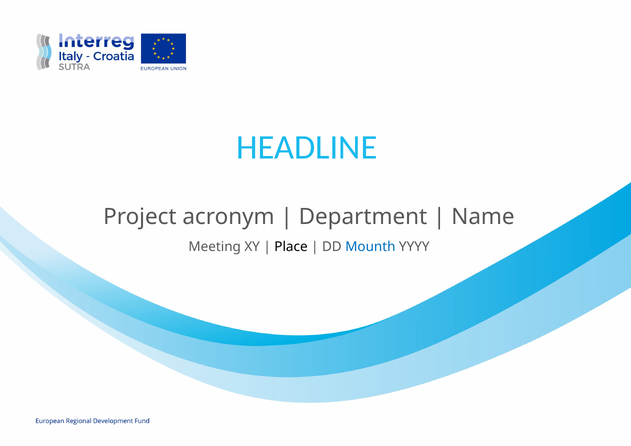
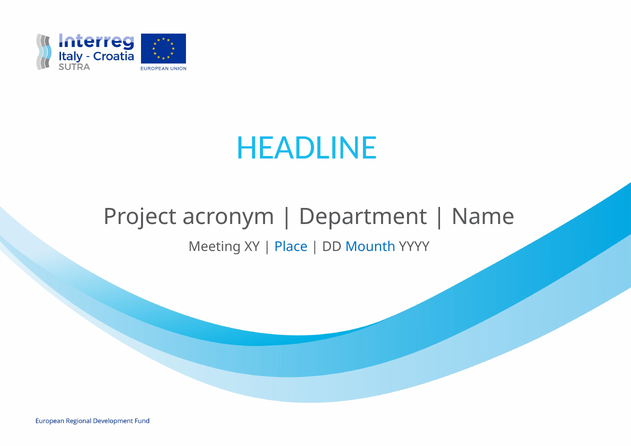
Place colour: black -> blue (291, 247)
